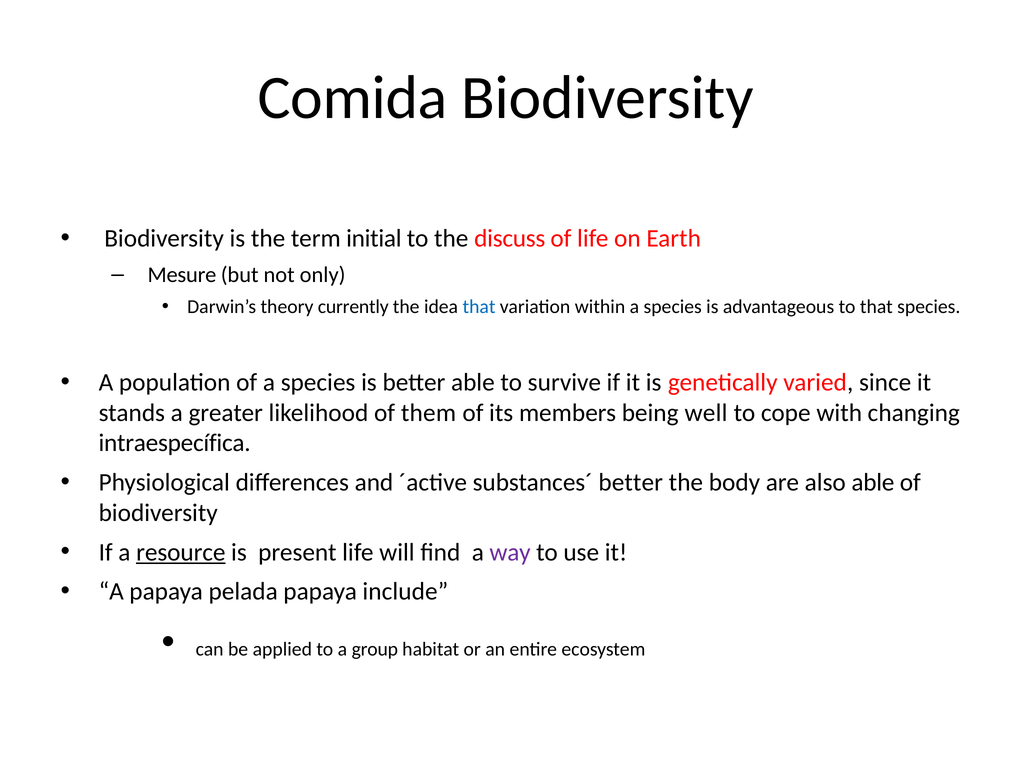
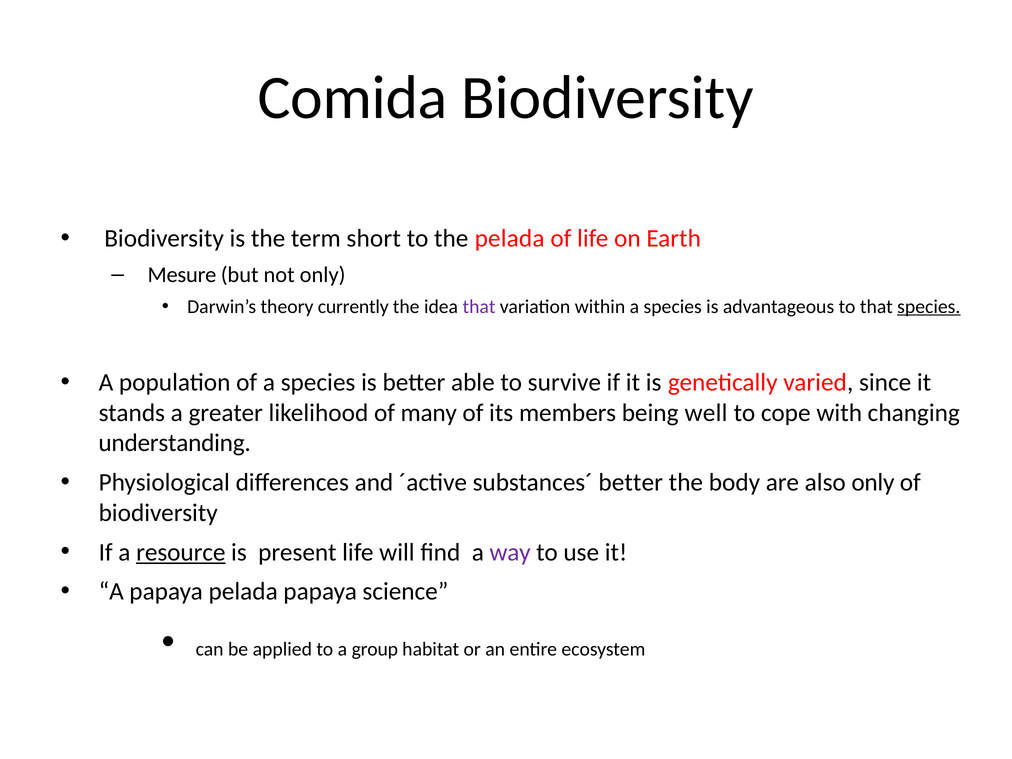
initial: initial -> short (374, 238)
the discuss: discuss -> pelada (510, 238)
that colour: blue -> purple (479, 307)
species underline: none -> present (929, 307)
them: them -> many (429, 413)
intraespecífica: intraespecífica -> understanding (175, 443)
also able: able -> only (873, 483)
include: include -> science (405, 592)
